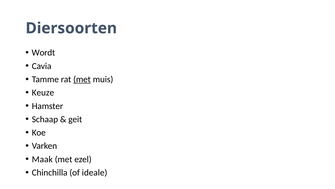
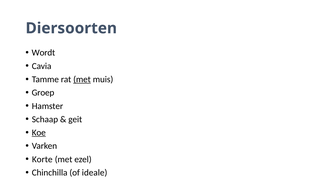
Keuze: Keuze -> Groep (43, 92)
Koe underline: none -> present (39, 132)
Maak: Maak -> Korte (42, 159)
